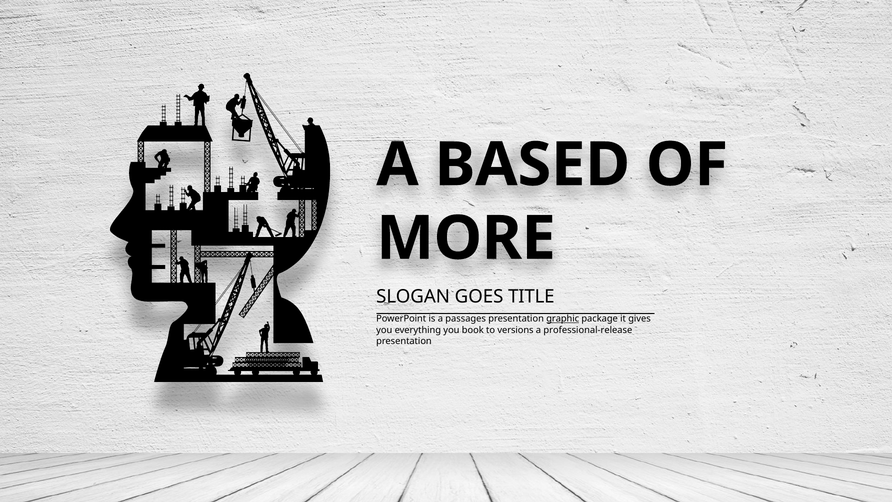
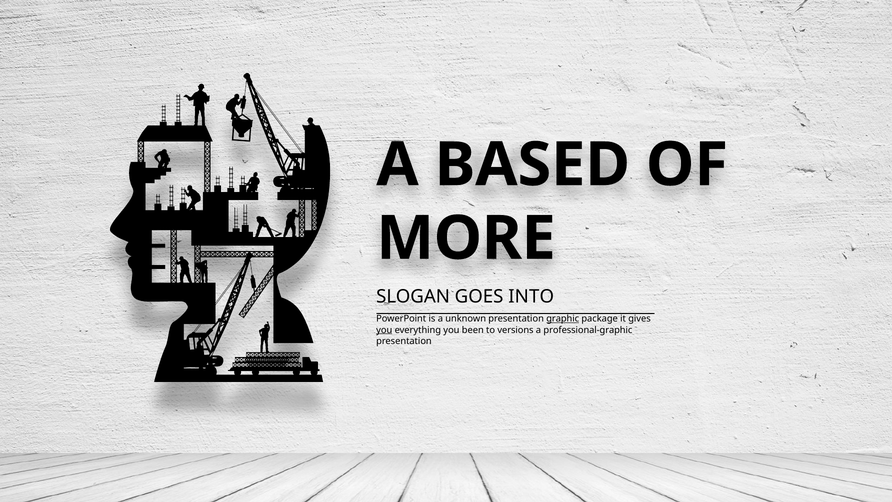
TITLE: TITLE -> INTO (531, 297)
passages: passages -> unknown (466, 319)
you underline: none -> present (384, 330)
book: book -> been (473, 330)
professional-release: professional-release -> professional-graphic (588, 330)
